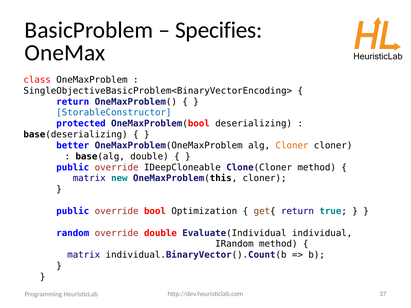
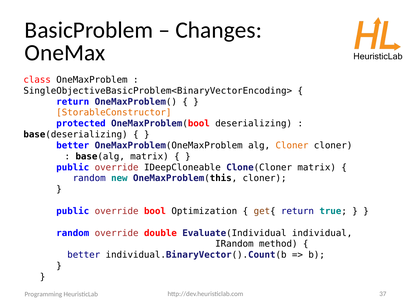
Specifies: Specifies -> Changes (219, 30)
StorableConstructor colour: blue -> orange (114, 113)
base(alg double: double -> matrix (149, 157)
Clone(Cloner method: method -> matrix (317, 167)
matrix: matrix -> random (89, 178)
matrix: matrix -> better (84, 255)
